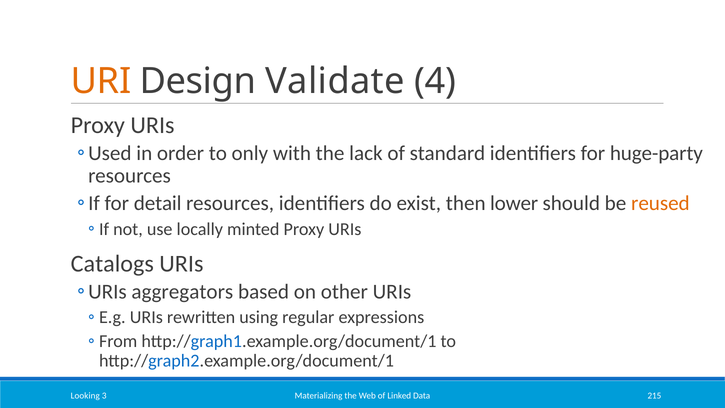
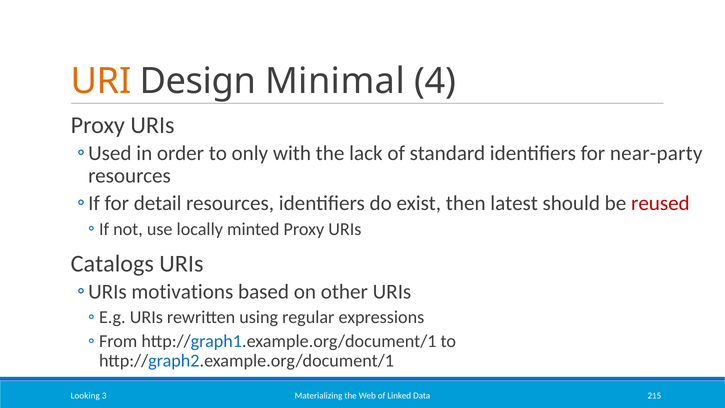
Validate: Validate -> Minimal (335, 81)
huge-party: huge-party -> near-party (656, 153)
lower: lower -> latest (514, 203)
reused colour: orange -> red (660, 203)
aggregators: aggregators -> motivations (182, 291)
